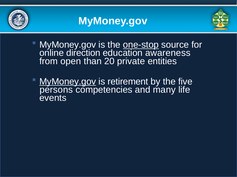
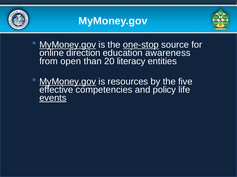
MyMoney.gov underline: none -> present (68, 45)
private: private -> literacy (131, 61)
retirement: retirement -> resources (128, 82)
persons: persons -> effective (56, 90)
many: many -> policy (164, 90)
events underline: none -> present (53, 98)
